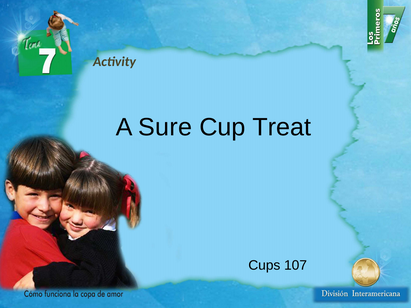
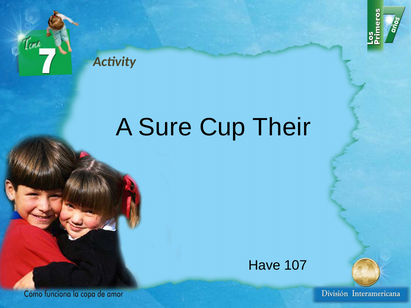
Treat: Treat -> Their (282, 127)
Cups: Cups -> Have (264, 266)
